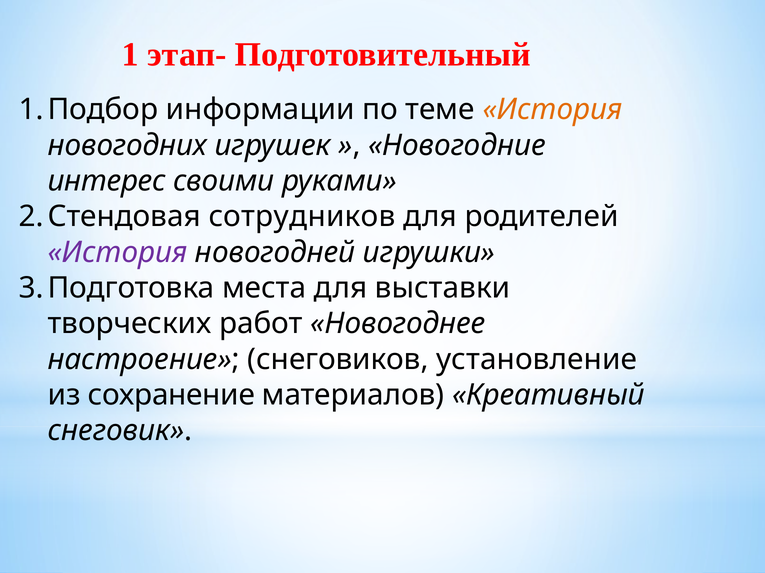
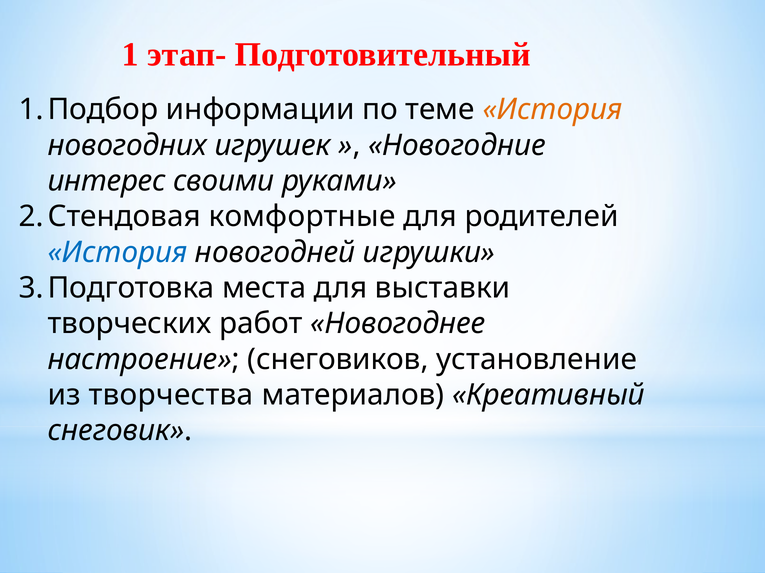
сотрудников: сотрудников -> комфортные (302, 217)
История colour: purple -> blue (118, 253)
сохранение: сохранение -> творчества (171, 395)
